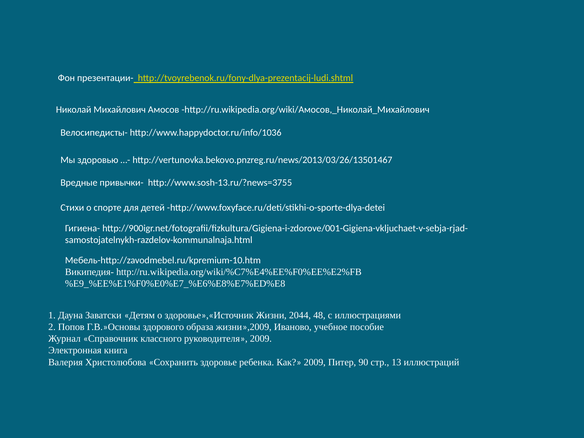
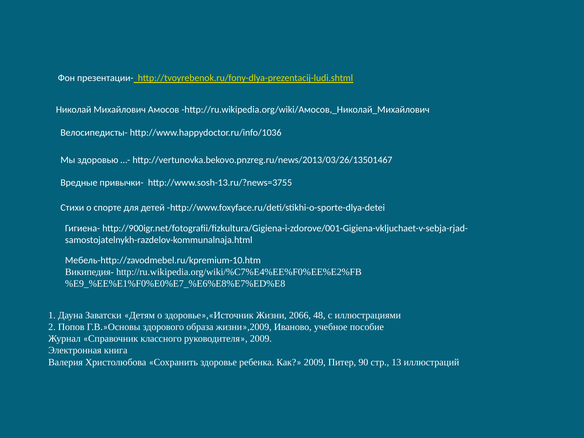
2044: 2044 -> 2066 (300, 315)
